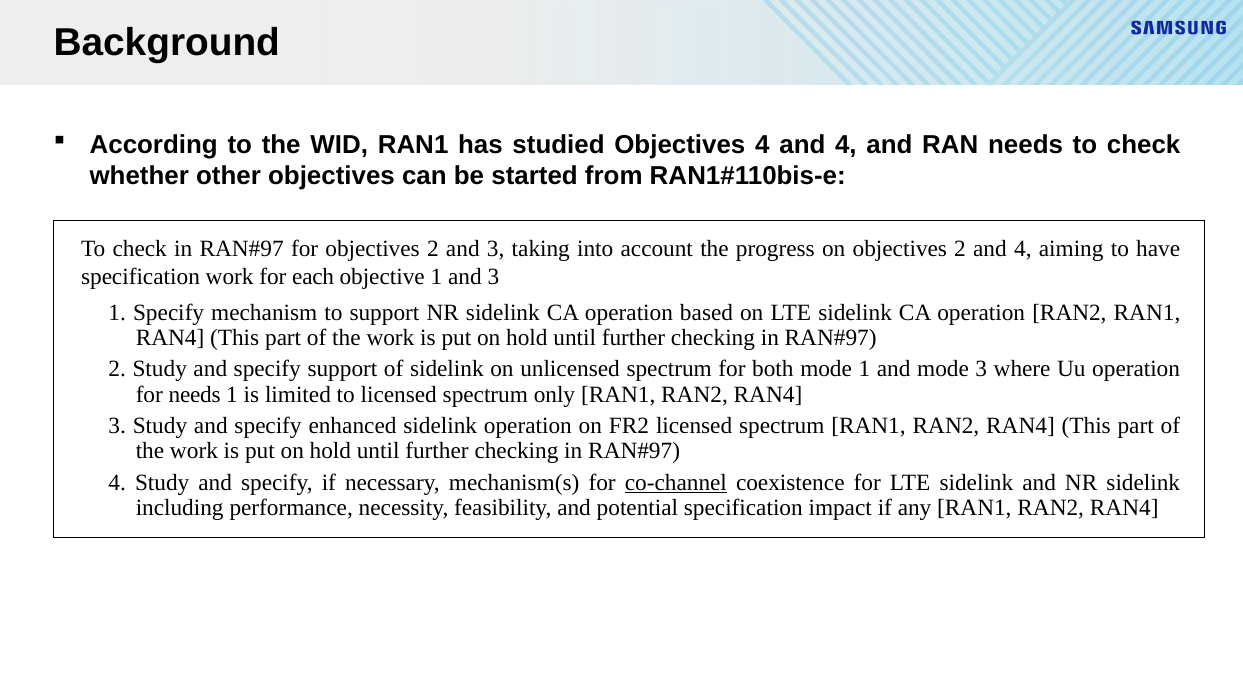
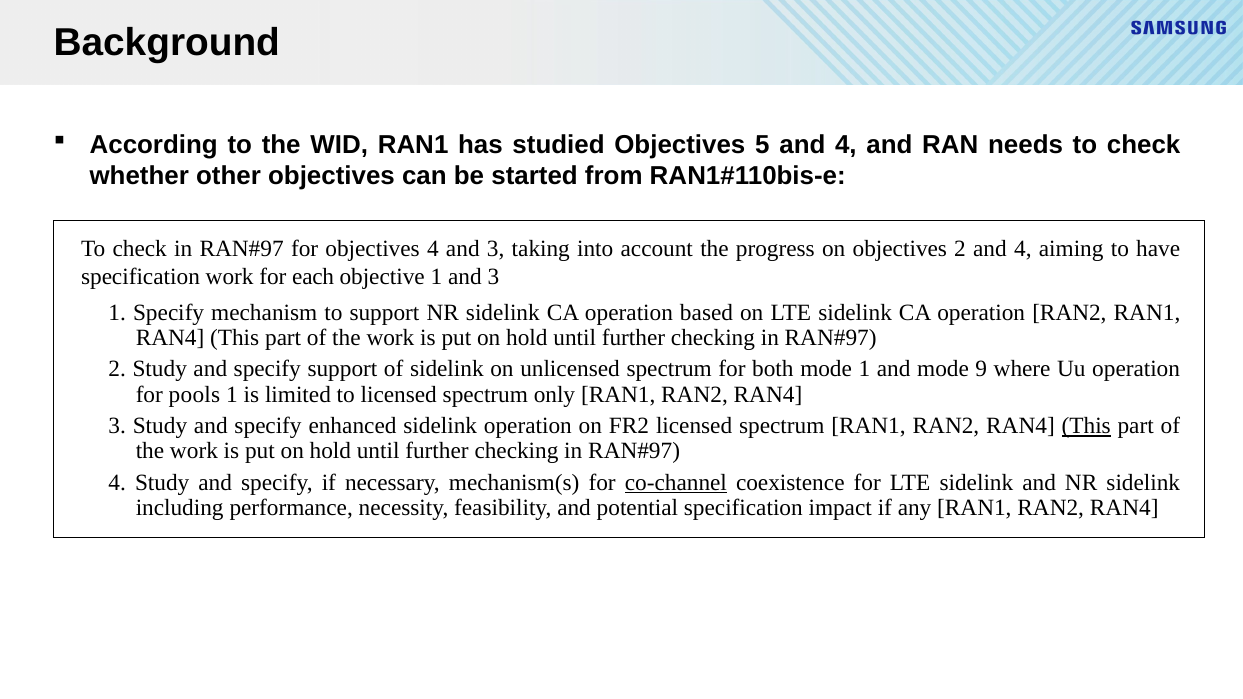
Objectives 4: 4 -> 5 (762, 145)
for objectives 2: 2 -> 4 (433, 249)
mode 3: 3 -> 9 (981, 369)
for needs: needs -> pools (194, 394)
This underline: none -> present (1086, 426)
